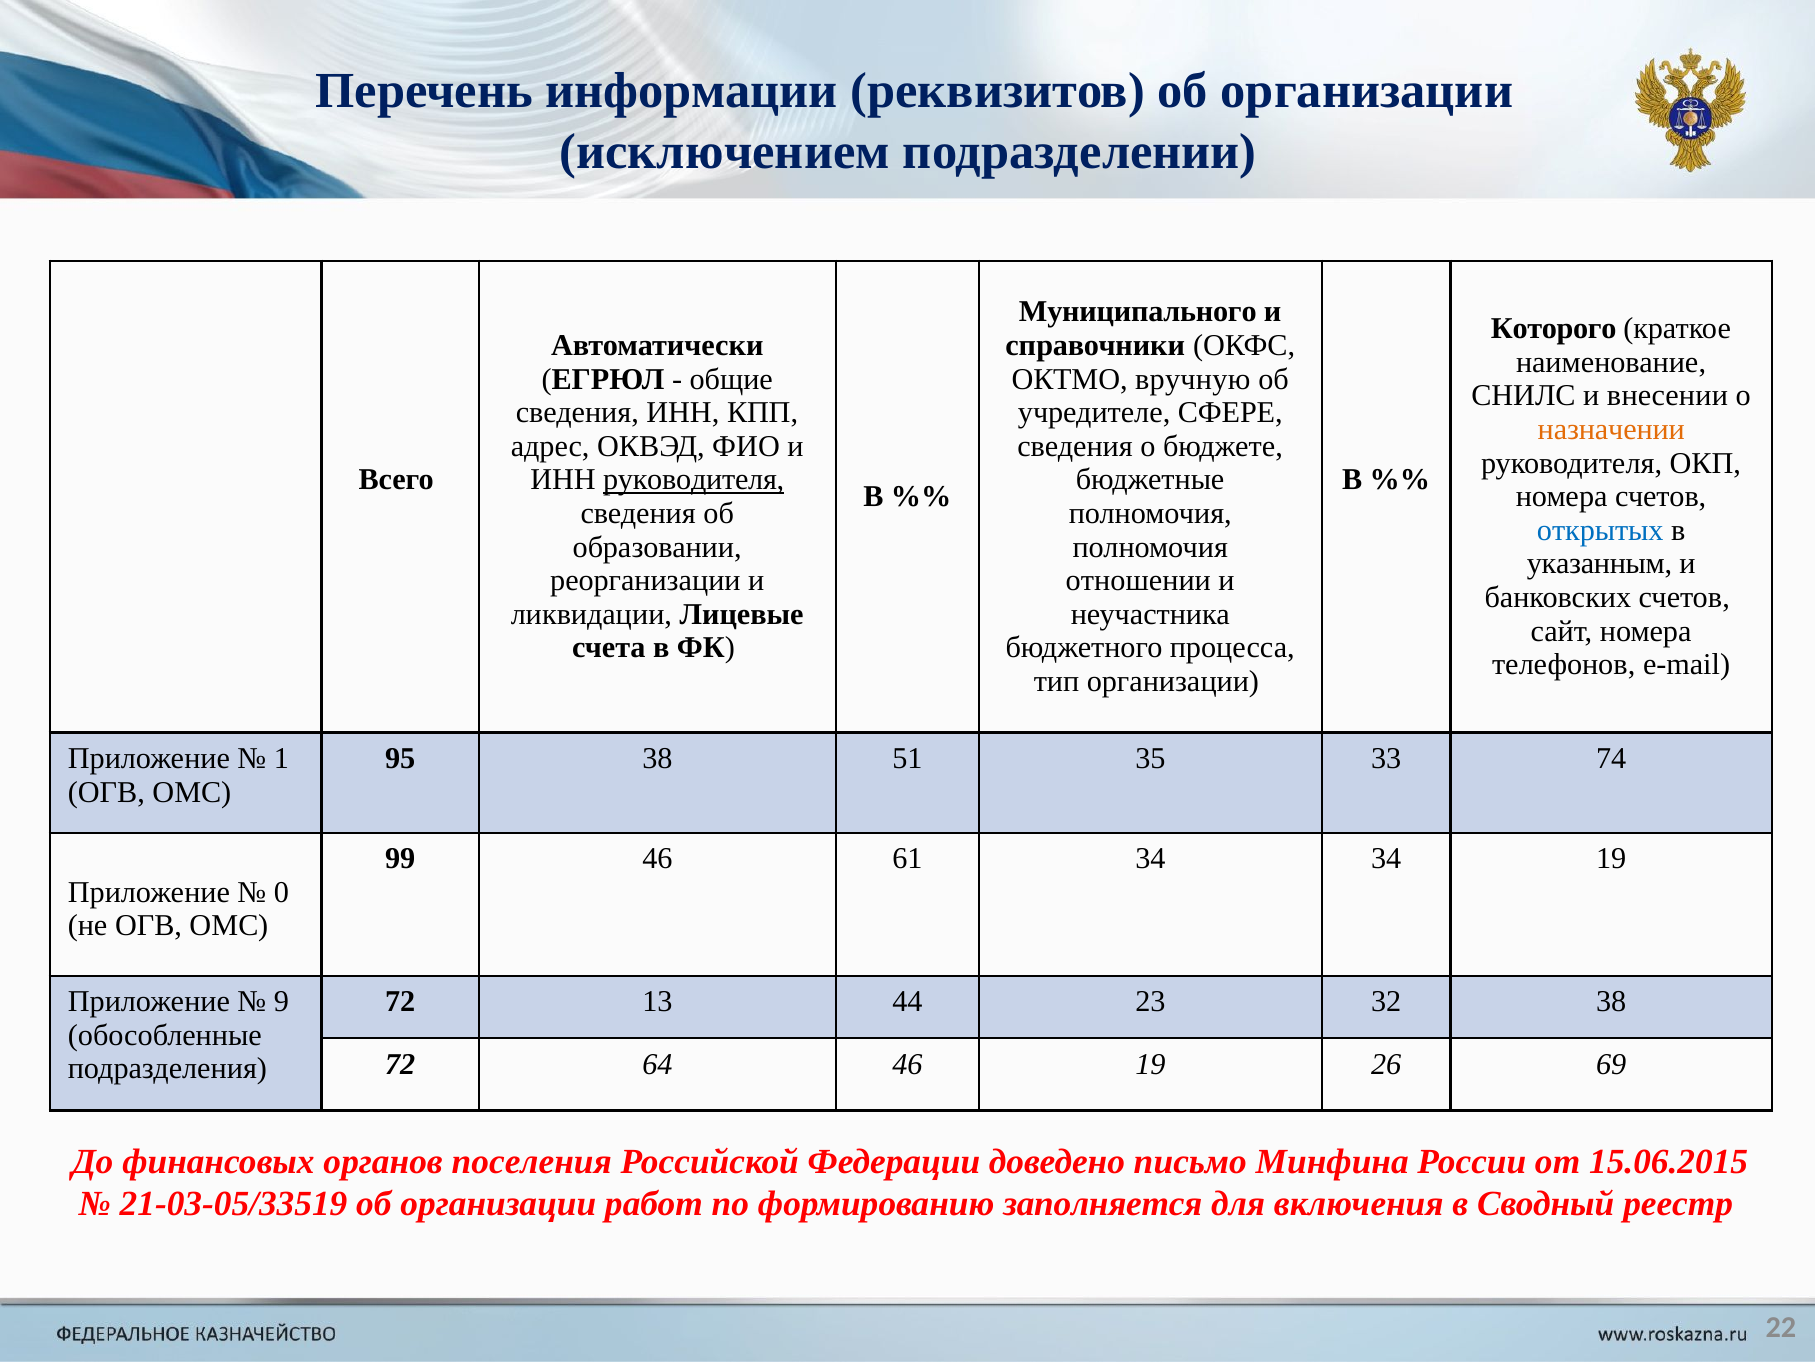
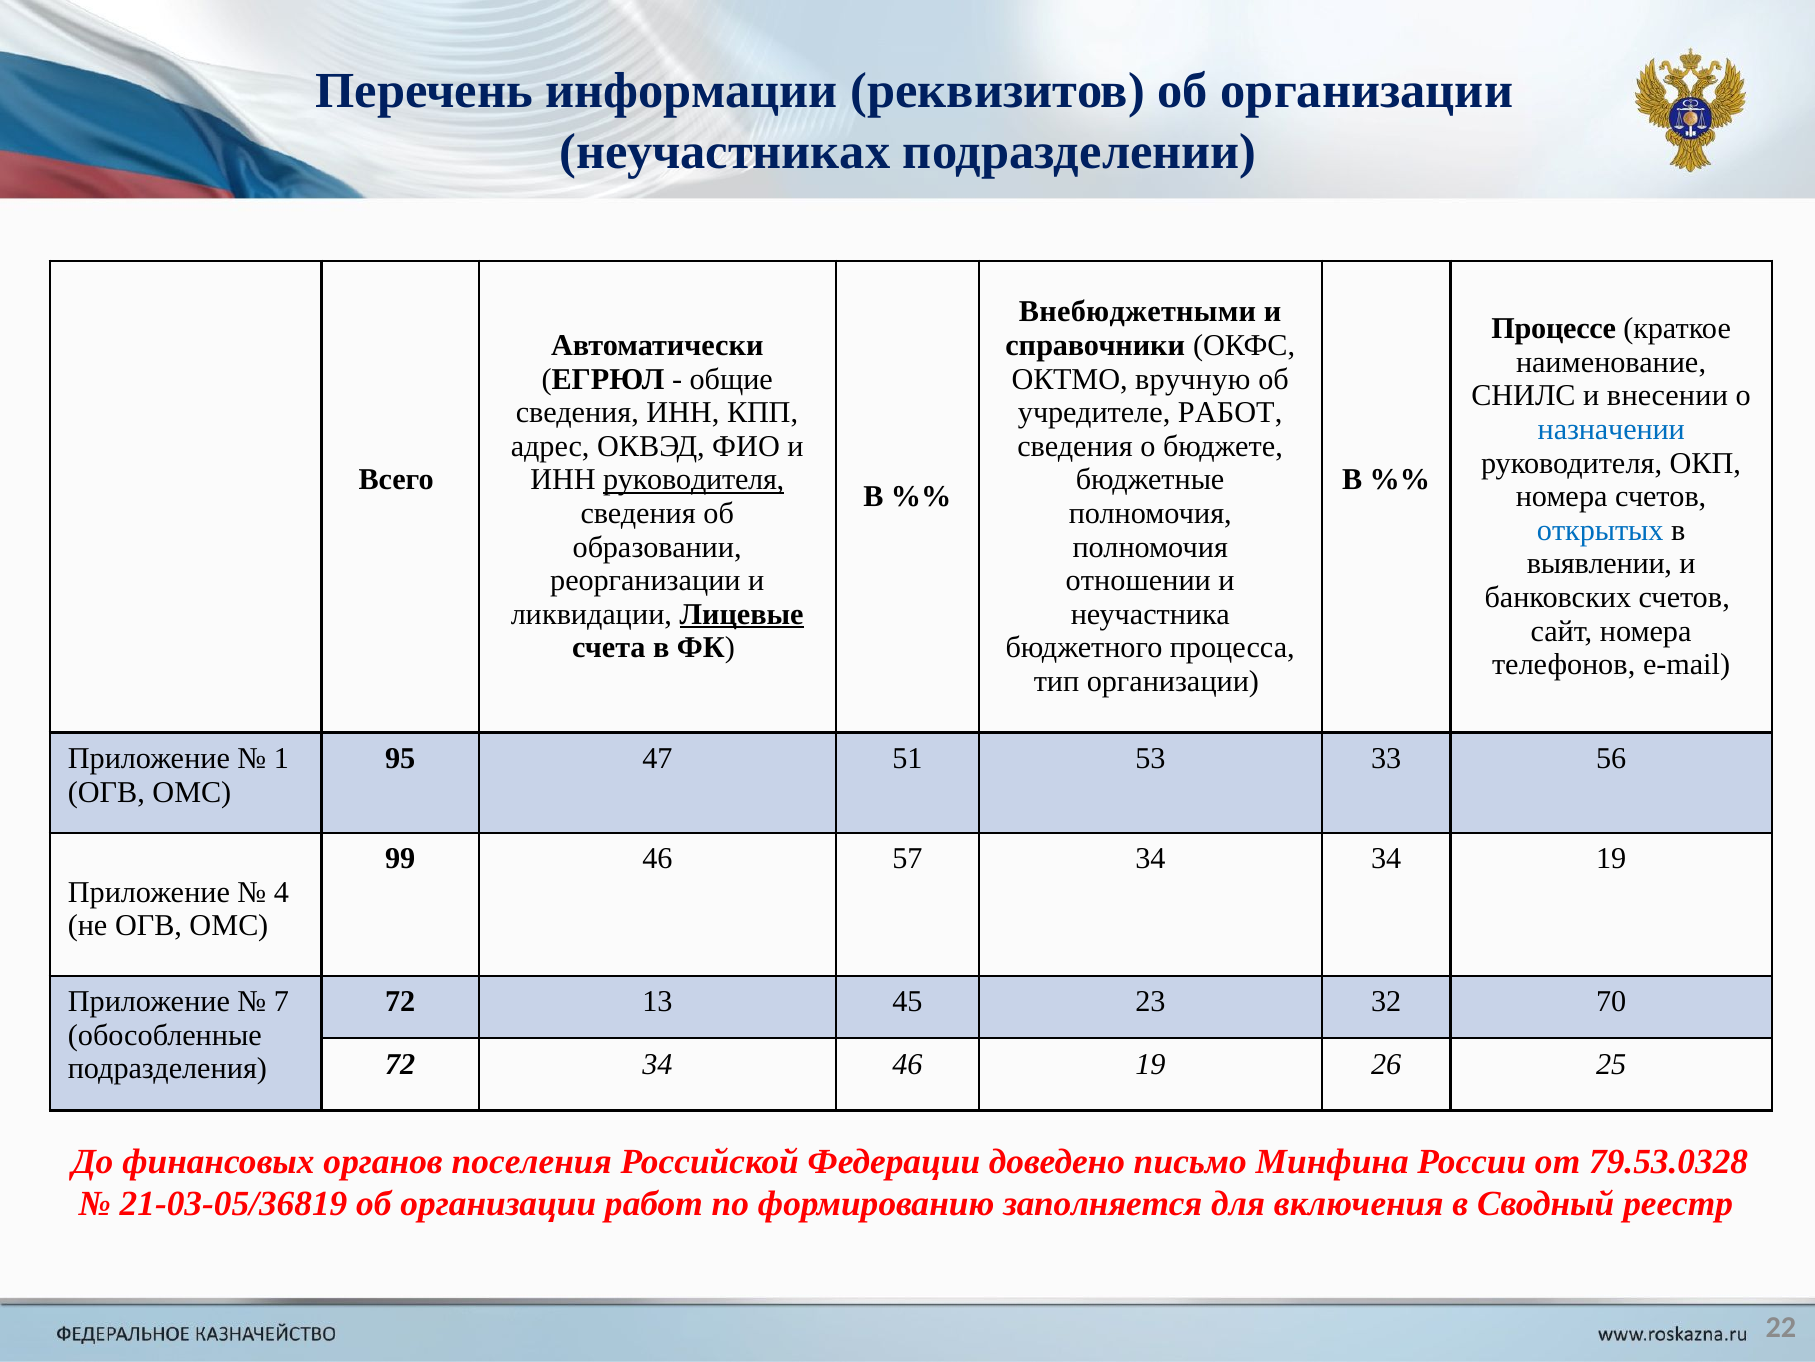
исключением: исключением -> неучастниках (725, 152)
Муниципального: Муниципального -> Внебюджетными (1138, 312)
Которого: Которого -> Процессе (1554, 329)
учредителе СФЕРЕ: СФЕРЕ -> РАБОТ (1230, 413)
назначении colour: orange -> blue (1611, 429)
указанным: указанным -> выявлении (1599, 564)
Лицевые underline: none -> present (742, 614)
95 38: 38 -> 47 (657, 758)
35: 35 -> 53 (1150, 758)
74: 74 -> 56 (1611, 758)
61: 61 -> 57 (907, 858)
0: 0 -> 4 (281, 892)
9: 9 -> 7 (281, 1001)
44: 44 -> 45 (907, 1001)
32 38: 38 -> 70 (1611, 1001)
72 64: 64 -> 34 (657, 1064)
69: 69 -> 25 (1611, 1064)
15.06.2015: 15.06.2015 -> 79.53.0328 (1669, 1161)
21-03-05/33519: 21-03-05/33519 -> 21-03-05/36819 (234, 1204)
